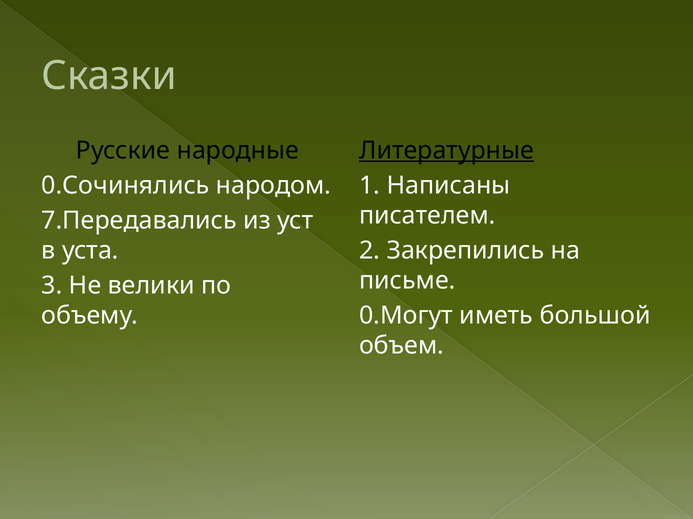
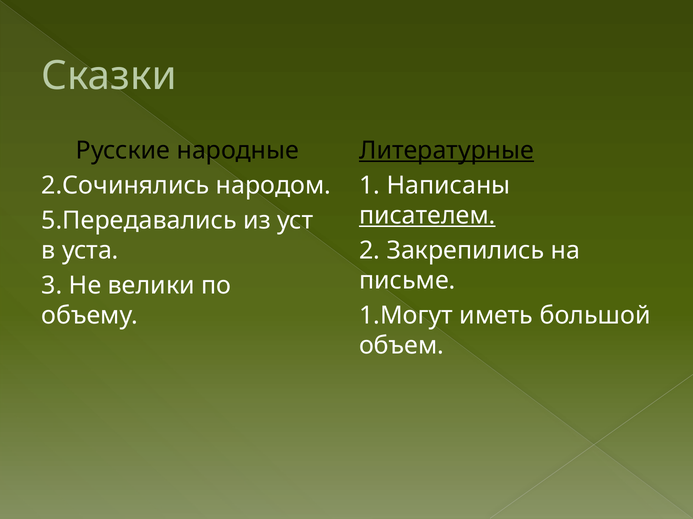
0.Сочинялись: 0.Сочинялись -> 2.Сочинялись (125, 186)
писателем underline: none -> present (427, 216)
7.Передавались: 7.Передавались -> 5.Передавались (139, 221)
0.Могут: 0.Могут -> 1.Могут (406, 316)
